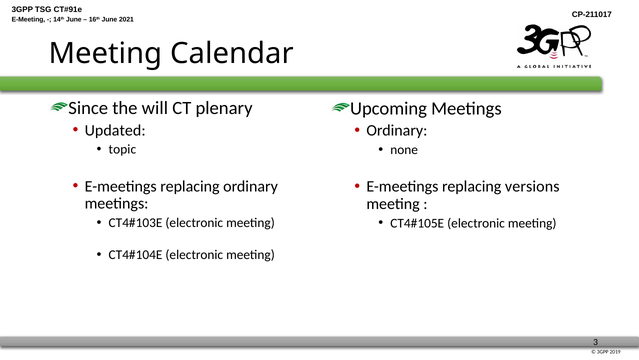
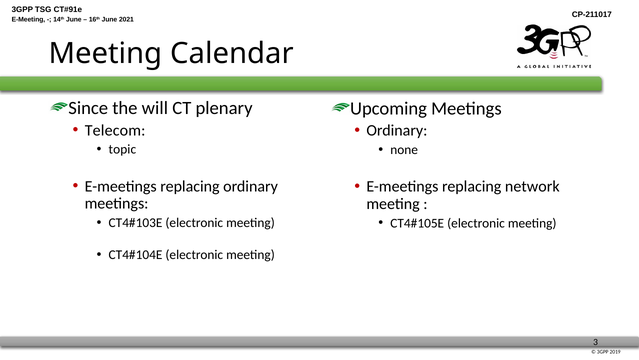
Updated: Updated -> Telecom (115, 130)
versions: versions -> network (532, 186)
